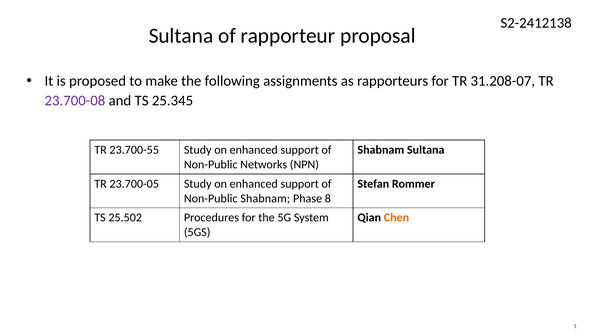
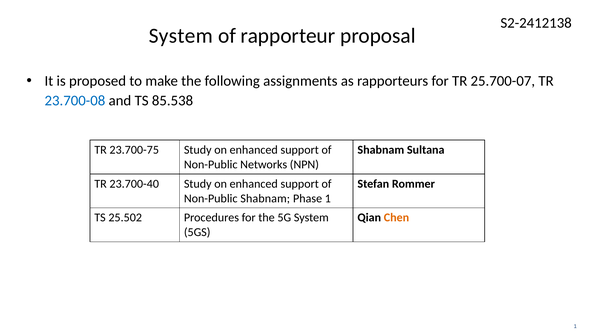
Sultana: Sultana -> System (181, 36)
31.208-07: 31.208-07 -> 25.700-07 (503, 81)
23.700-08 colour: purple -> blue (75, 101)
25.345: 25.345 -> 85.538 (173, 101)
23.700-55: 23.700-55 -> 23.700-75 (134, 150)
23.700-05: 23.700-05 -> 23.700-40 (134, 184)
Phase 8: 8 -> 1 (328, 198)
